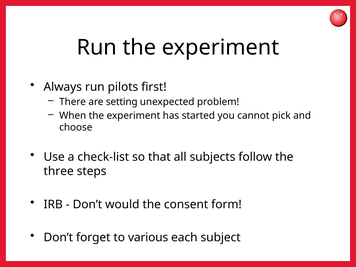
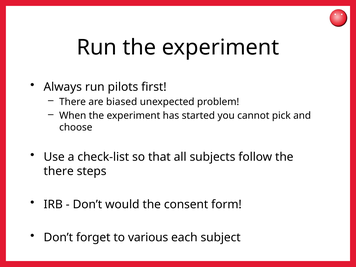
setting: setting -> biased (122, 102)
three: three -> there (59, 171)
